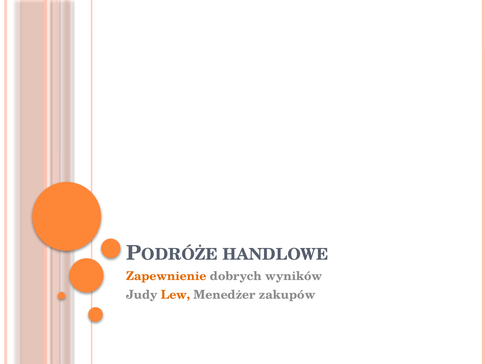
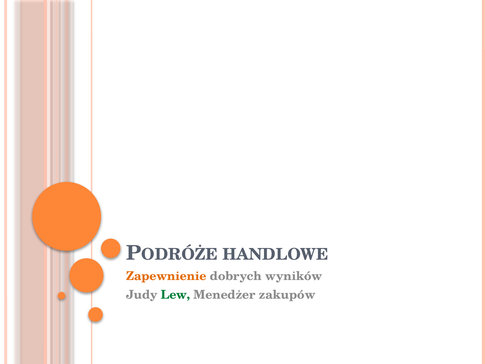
Lew colour: orange -> green (176, 294)
